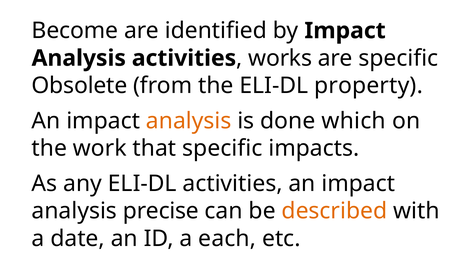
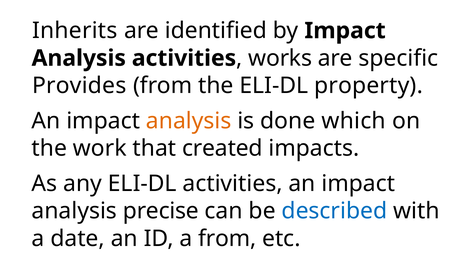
Become: Become -> Inherits (75, 31)
Obsolete: Obsolete -> Provides (79, 86)
that specific: specific -> created (222, 149)
described colour: orange -> blue (334, 211)
a each: each -> from (227, 239)
